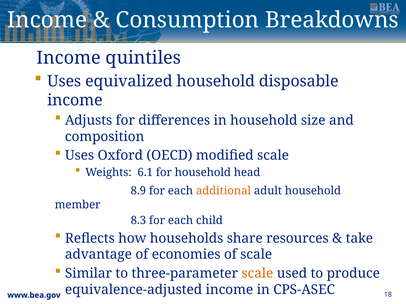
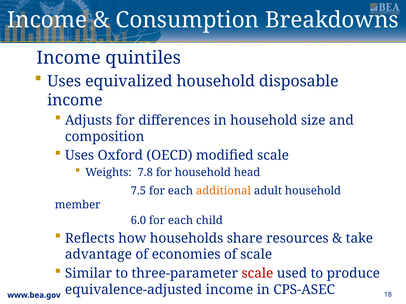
6.1: 6.1 -> 7.8 (145, 173)
8.9: 8.9 -> 7.5 (138, 191)
8.3: 8.3 -> 6.0 (138, 221)
scale colour: orange -> red (257, 274)
